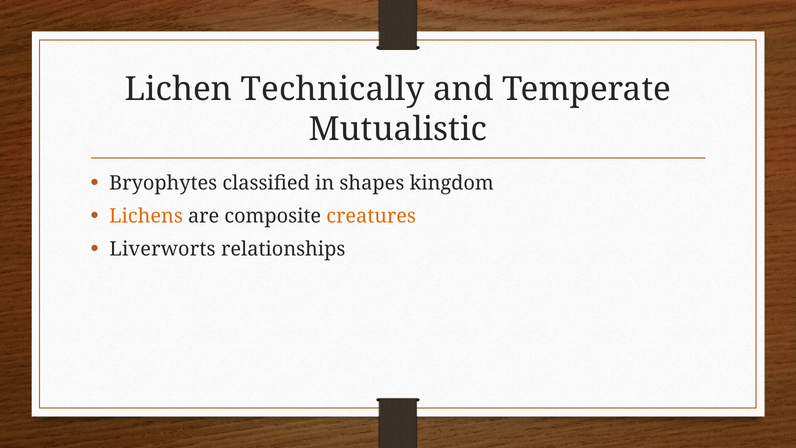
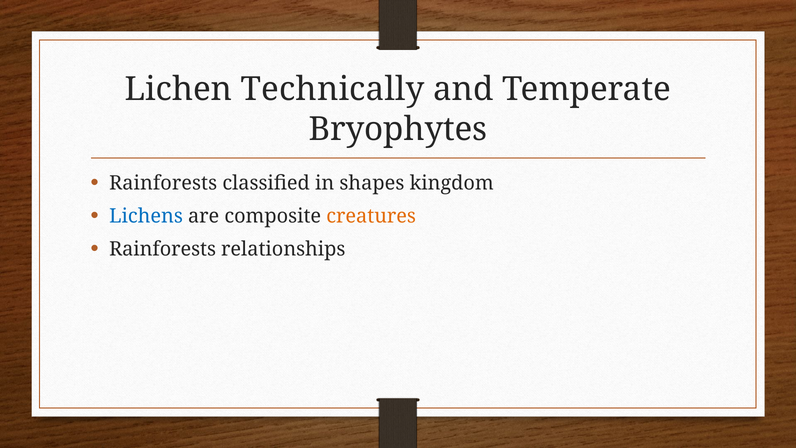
Mutualistic: Mutualistic -> Bryophytes (398, 129)
Bryophytes: Bryophytes -> Rainforests (163, 183)
Lichens colour: orange -> blue (146, 216)
Liverworts: Liverworts -> Rainforests (163, 249)
